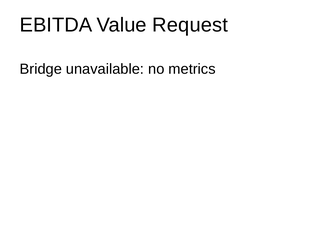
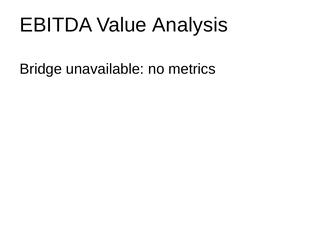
Request: Request -> Analysis (190, 25)
